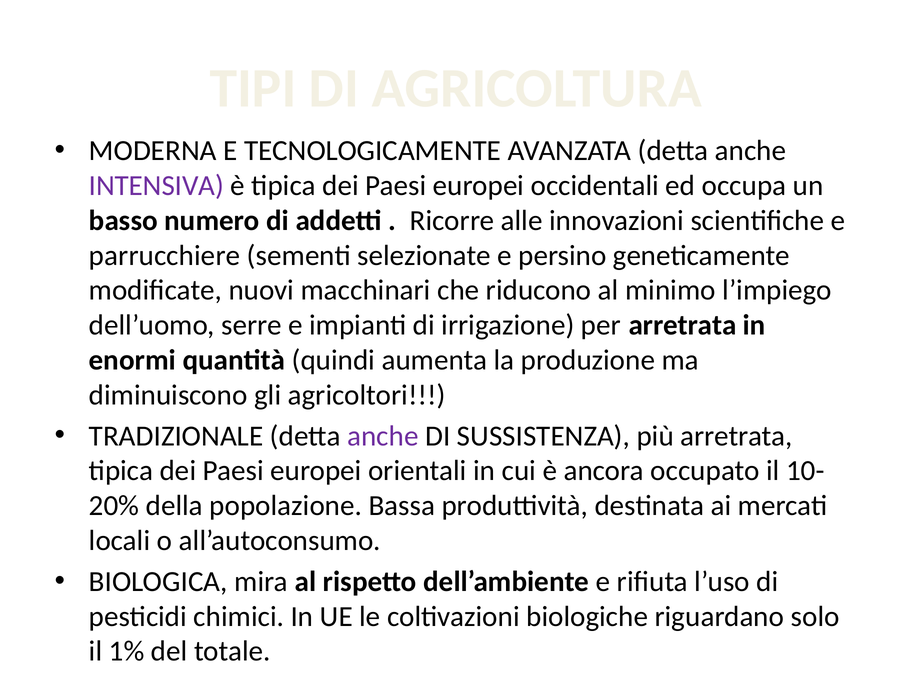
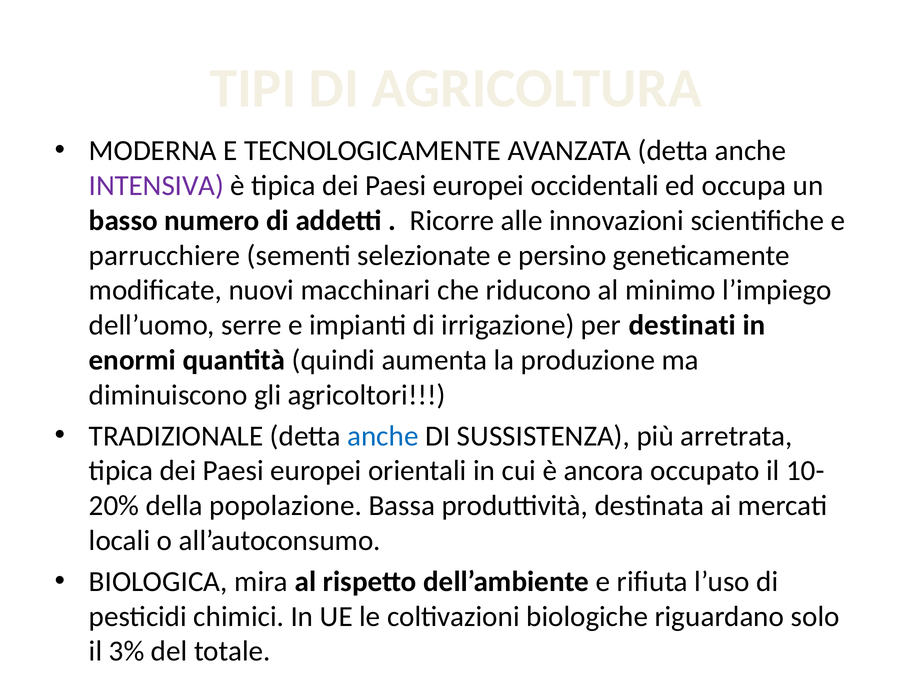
per arretrata: arretrata -> destinati (682, 325)
anche colour: purple -> blue (383, 436)
1%: 1% -> 3% (127, 651)
